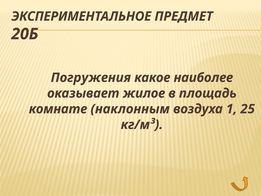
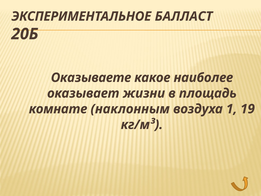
ПРЕДМЕТ: ПРЕДМЕТ -> БАЛЛАСТ (184, 16)
Погружения: Погружения -> Оказываете (91, 78)
жилое: жилое -> жизни (144, 93)
25: 25 -> 19 (248, 109)
